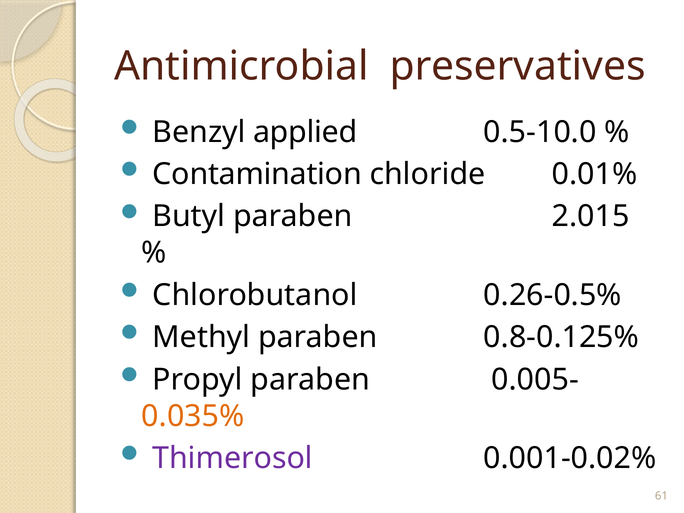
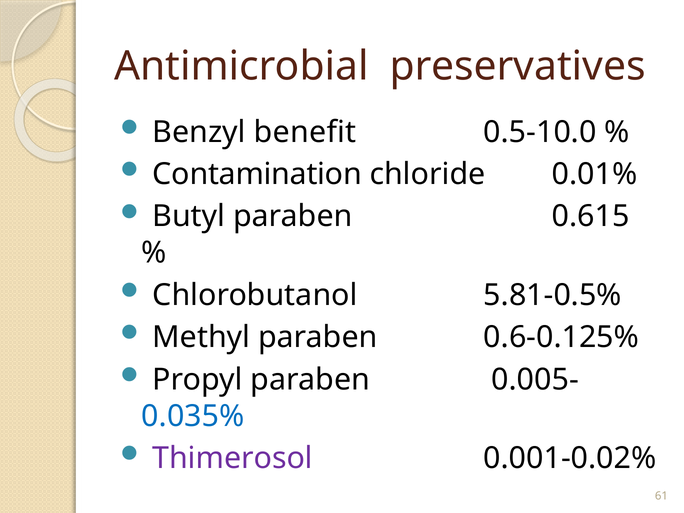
applied: applied -> benefit (305, 132)
2.015: 2.015 -> 0.615 (591, 216)
0.26-0.5%: 0.26-0.5% -> 5.81-0.5% (553, 295)
0.8-0.125%: 0.8-0.125% -> 0.6-0.125% (561, 337)
0.035% colour: orange -> blue (193, 416)
